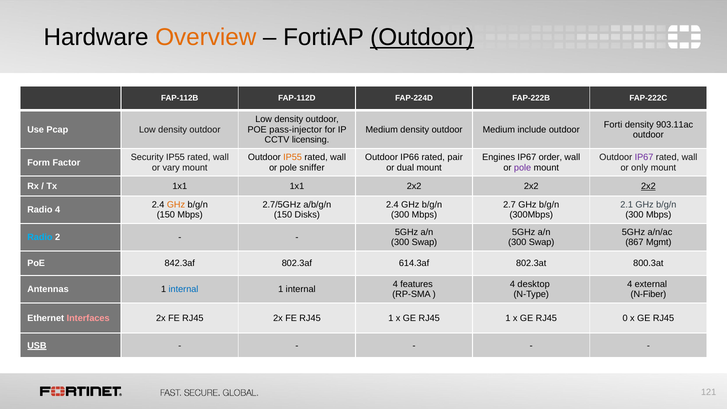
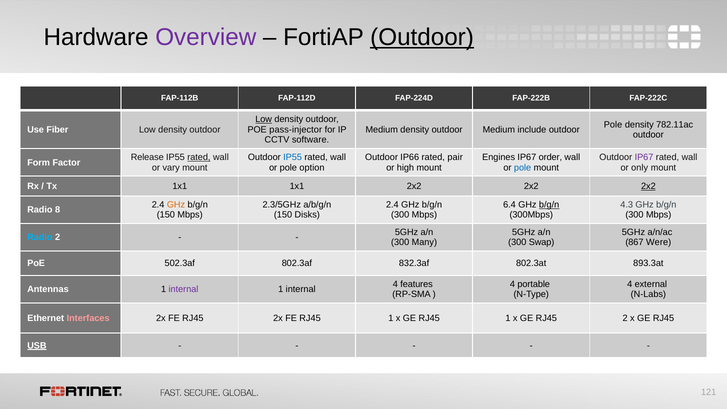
Overview colour: orange -> purple (206, 37)
Low underline: none -> present (264, 119)
Forti: Forti -> Pole (613, 125)
903.11ac: 903.11ac -> 782.11ac (675, 125)
Pcap: Pcap -> Fiber (57, 130)
licensing: licensing -> software (311, 140)
Security: Security -> Release (147, 157)
rated underline: none -> present (199, 157)
IP55 colour: orange -> blue (293, 157)
sniffer: sniffer -> option (312, 168)
dual: dual -> high (405, 168)
pole colour: purple -> blue (523, 168)
2.7/5GHz: 2.7/5GHz -> 2.3/5GHz (282, 205)
2.7: 2.7 -> 6.4 (510, 205)
b/g/n underline: none -> present (549, 205)
2.1: 2.1 -> 4.3 (627, 205)
Radio 4: 4 -> 8 (58, 210)
Swap: Swap -> Many (424, 242)
Mgmt: Mgmt -> Were (659, 242)
842.3af: 842.3af -> 502.3af (180, 263)
614.3af: 614.3af -> 832.3af (414, 263)
800.3at: 800.3at -> 893.3at (648, 263)
desktop: desktop -> portable (534, 284)
internal colour: blue -> purple (183, 289)
N-Fiber: N-Fiber -> N-Labs (648, 294)
RJ45 0: 0 -> 2 (625, 318)
